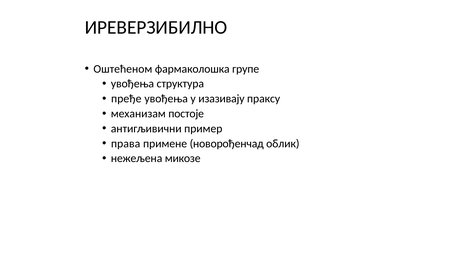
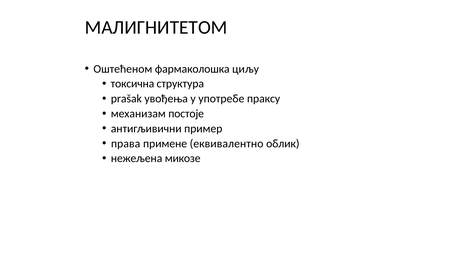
ИРЕВЕРЗИБИЛНО: ИРЕВЕРЗИБИЛНО -> МАЛИГНИТЕТОМ (156, 27)
групе: групе -> циљу (246, 69)
увођења: увођења -> токсична (132, 84)
пређе: пређе -> prašak (126, 99)
изазивају: изазивају -> употребе (221, 99)
новорођенчад: новорођенчад -> еквивалентно (227, 144)
